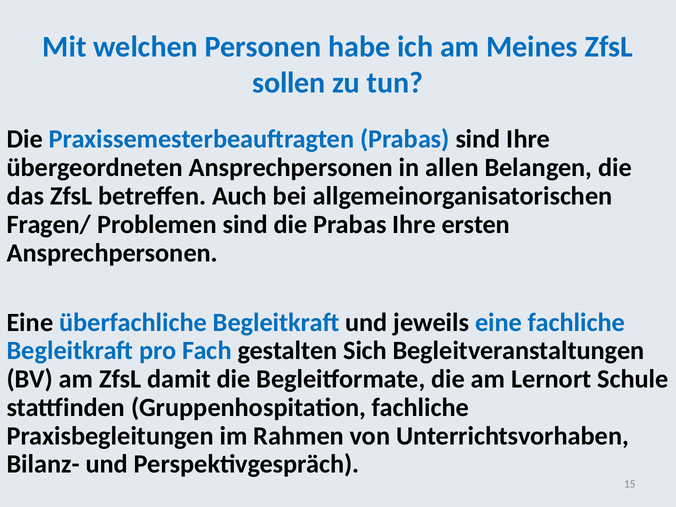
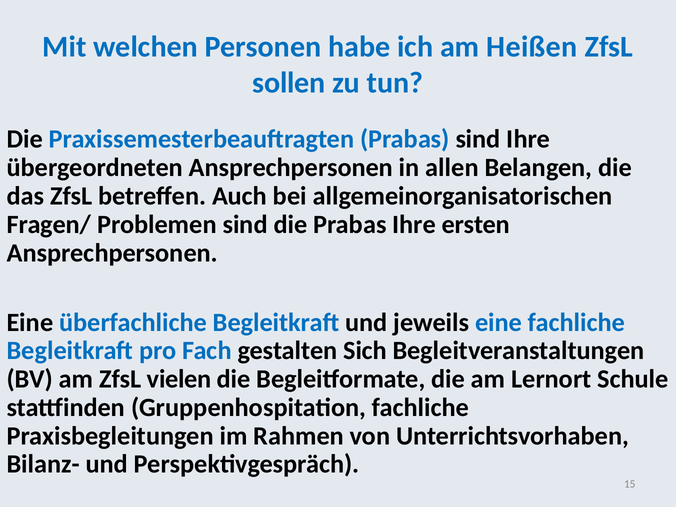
Meines: Meines -> Heißen (532, 47)
damit: damit -> vielen (179, 379)
